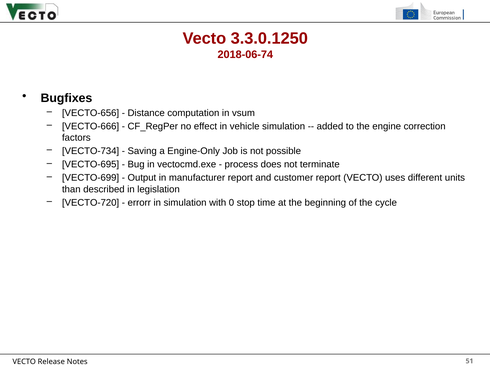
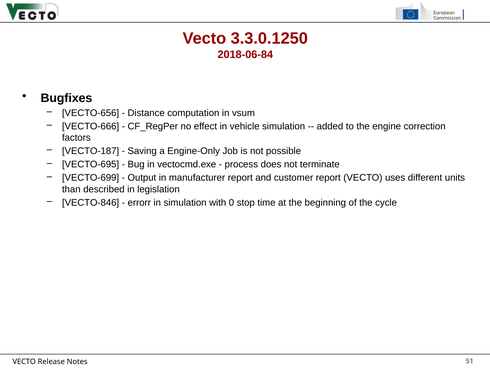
2018-06-74: 2018-06-74 -> 2018-06-84 (245, 54)
VECTO-734: VECTO-734 -> VECTO-187 (91, 151)
VECTO-720: VECTO-720 -> VECTO-846 (91, 202)
